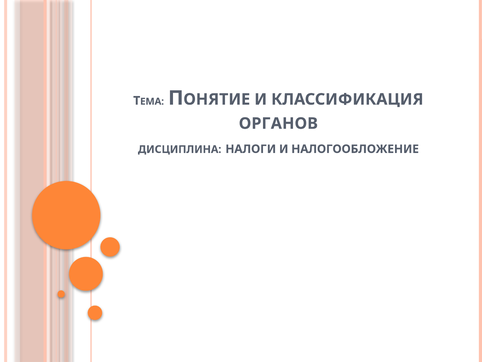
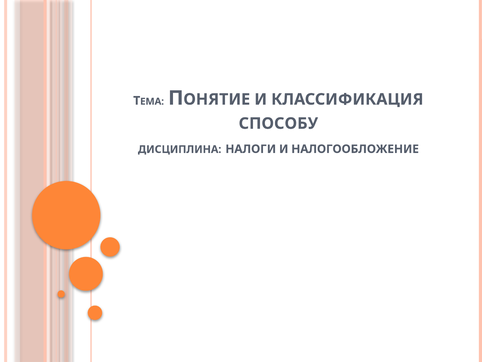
ОРГАНОВ: ОРГАНОВ -> СПОСОБУ (278, 123)
